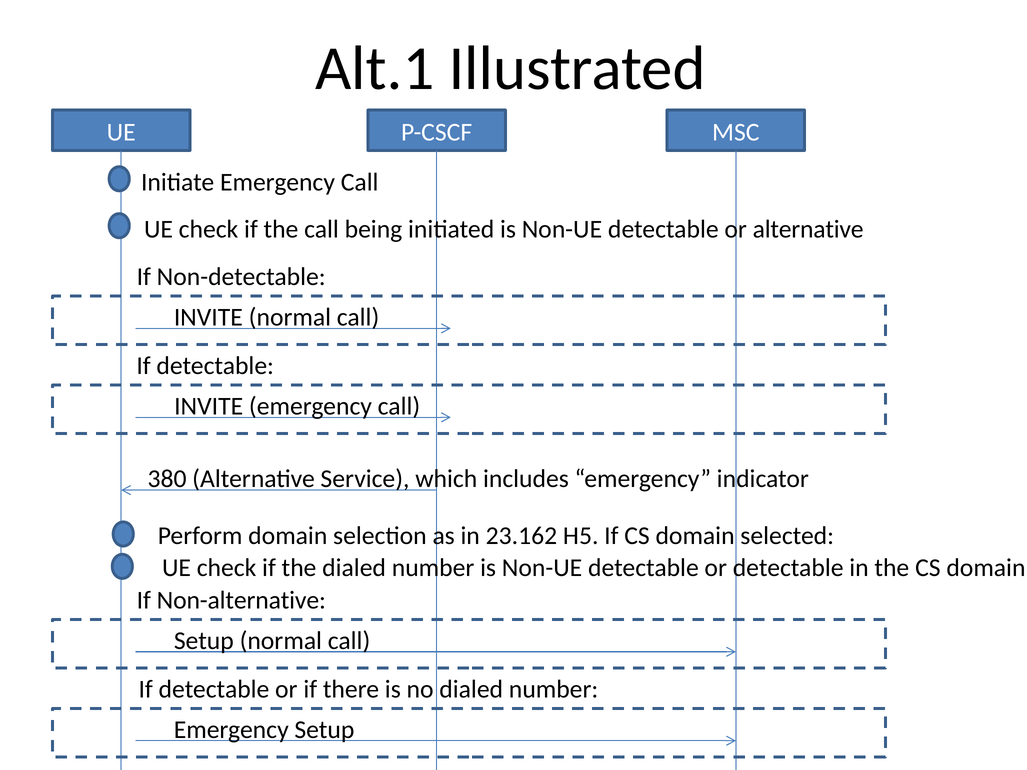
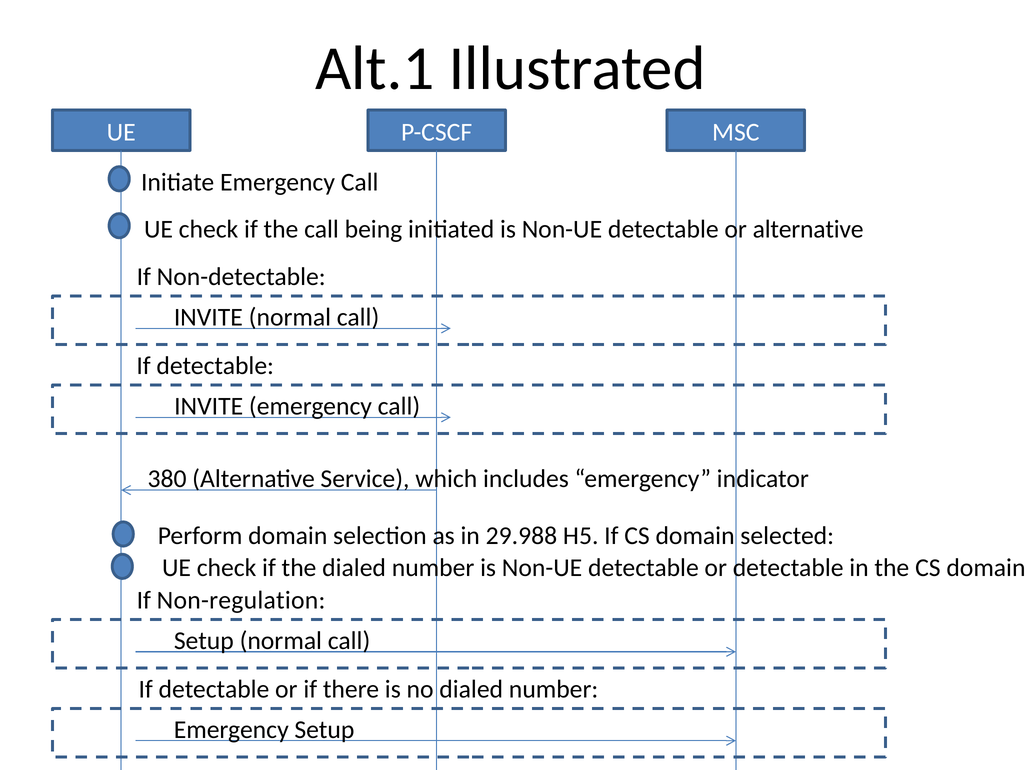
23.162: 23.162 -> 29.988 (521, 536)
Non-alternative: Non-alternative -> Non-regulation (241, 600)
